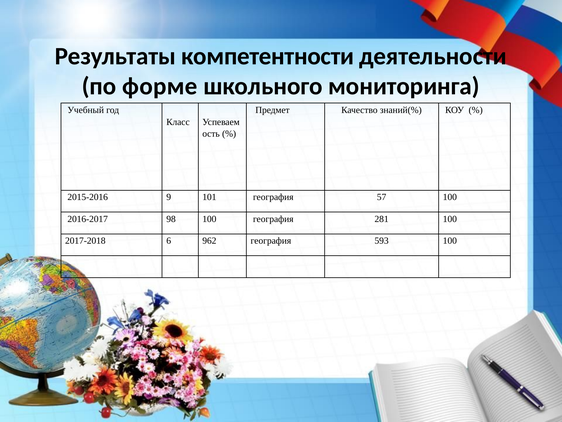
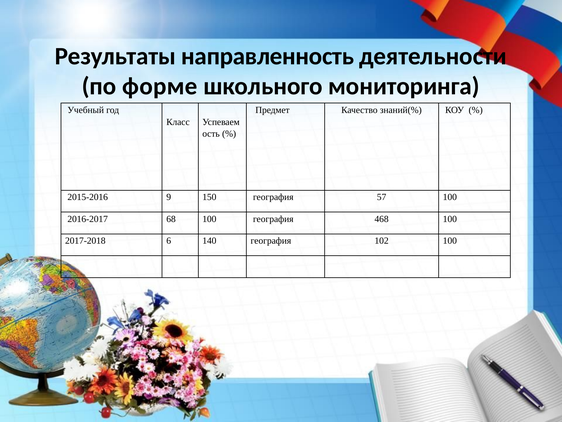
компетентности: компетентности -> направленность (268, 56)
101: 101 -> 150 (209, 197)
98: 98 -> 68 (171, 219)
281: 281 -> 468 (382, 219)
962: 962 -> 140 (209, 240)
593: 593 -> 102 (382, 240)
